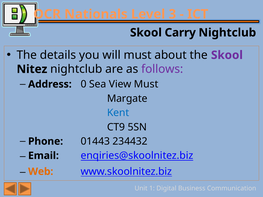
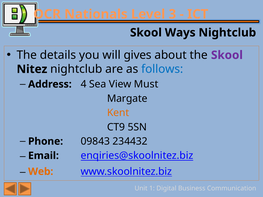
Carry: Carry -> Ways (180, 33)
will must: must -> gives (138, 55)
follows colour: purple -> blue (162, 69)
0: 0 -> 4 (84, 84)
Kent colour: blue -> orange (118, 113)
01443: 01443 -> 09843 (95, 142)
